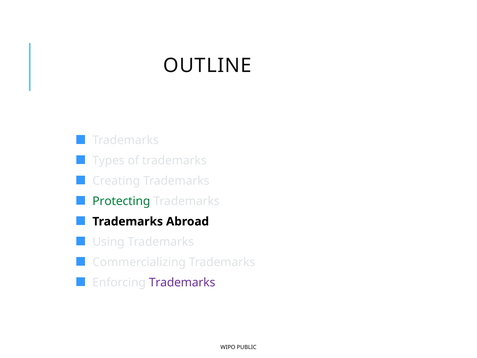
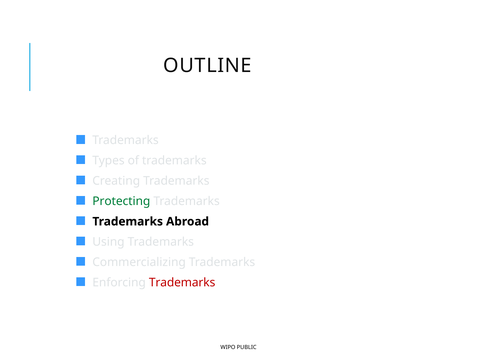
Trademarks colour: purple -> red (182, 282)
